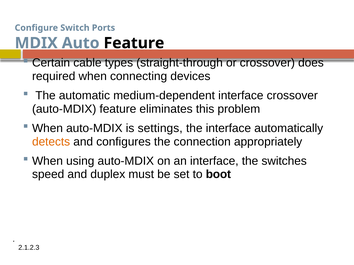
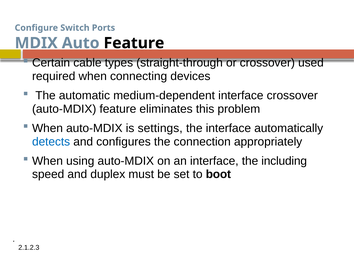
does: does -> used (311, 63)
detects colour: orange -> blue (51, 142)
switches: switches -> including (284, 161)
